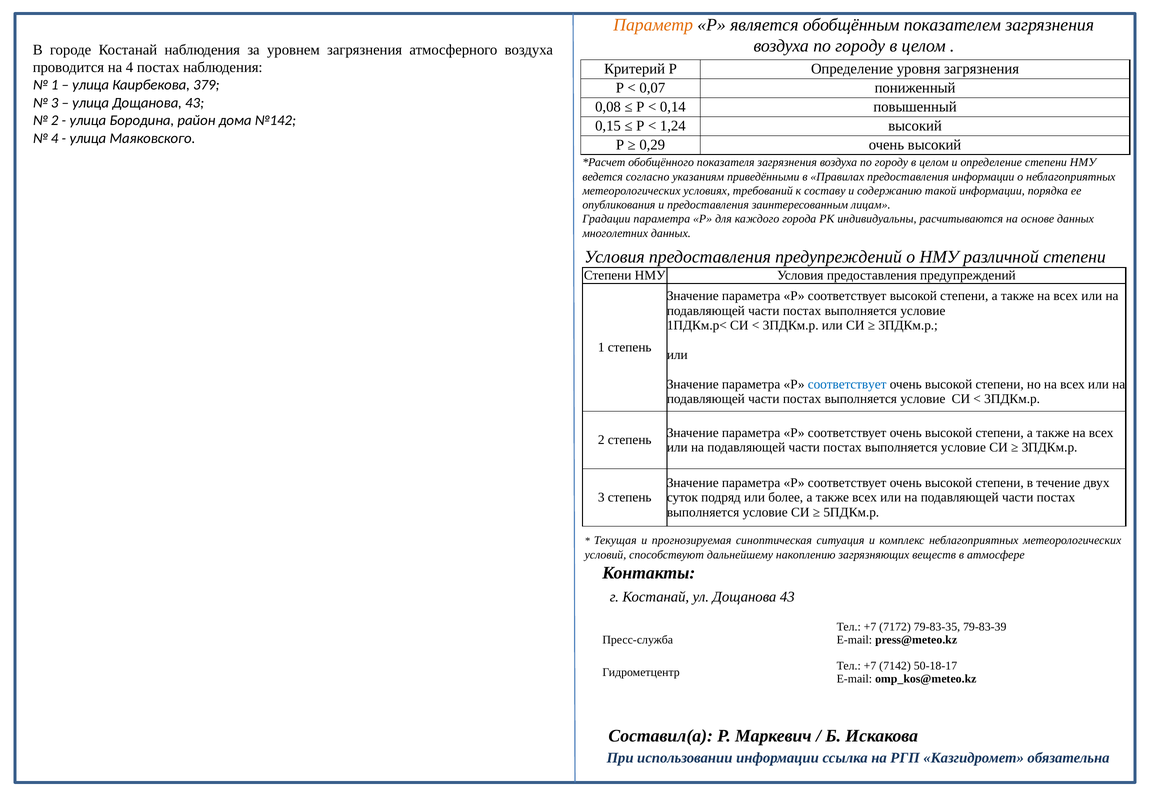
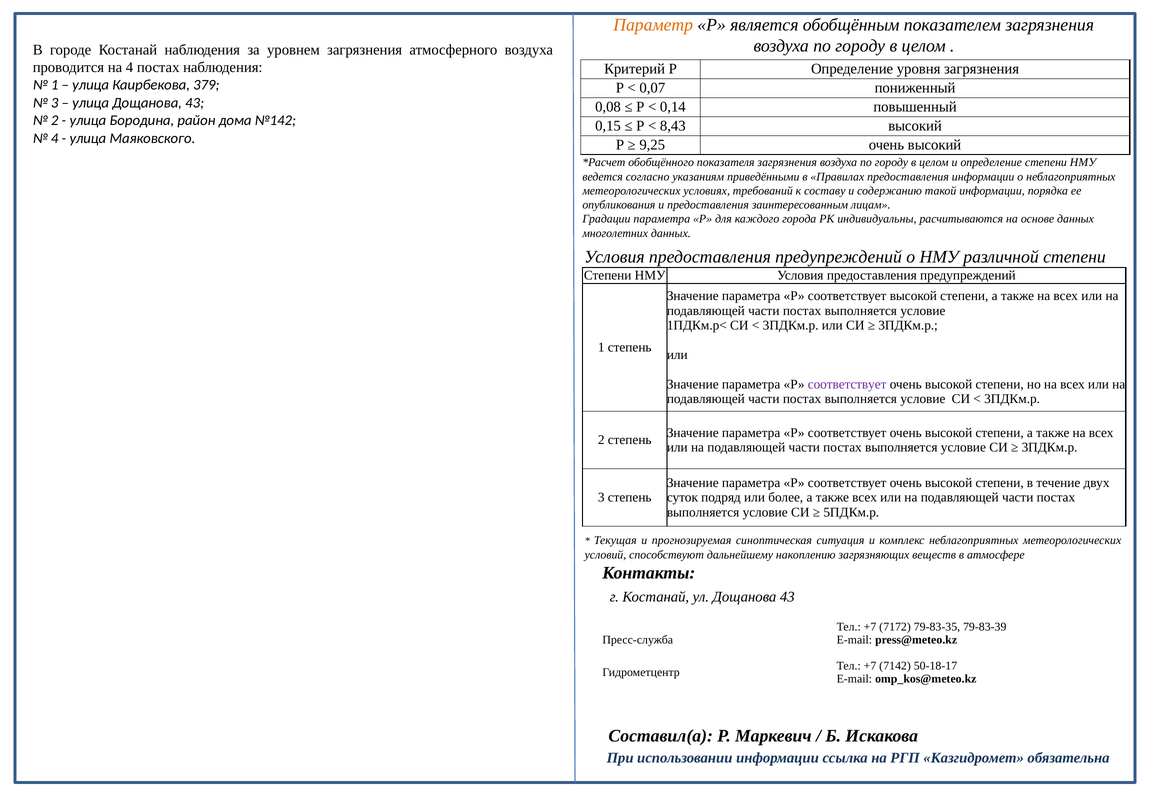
1,24: 1,24 -> 8,43 (673, 126)
0,29: 0,29 -> 9,25 (652, 145)
соответствует colour: blue -> purple (847, 384)
